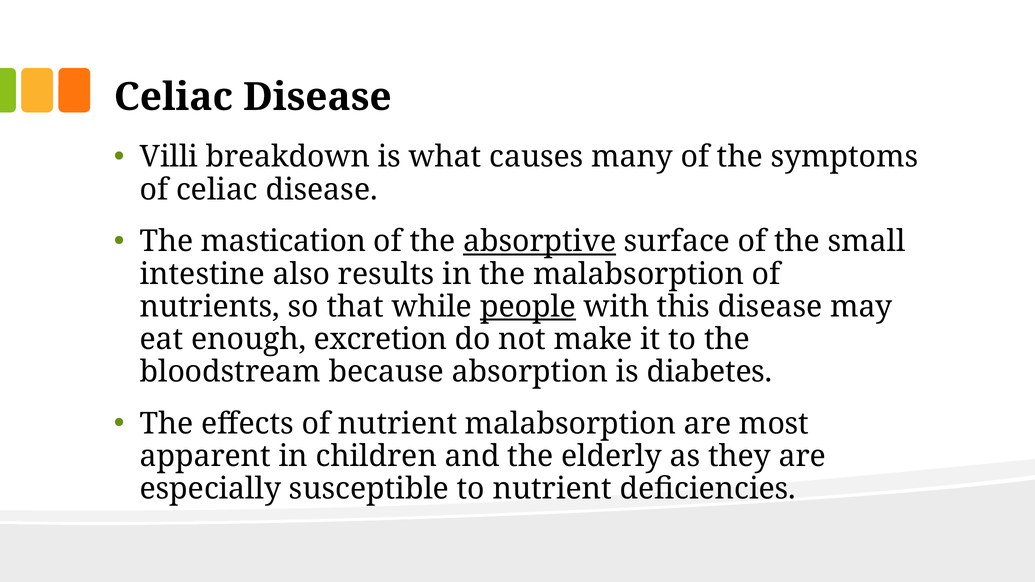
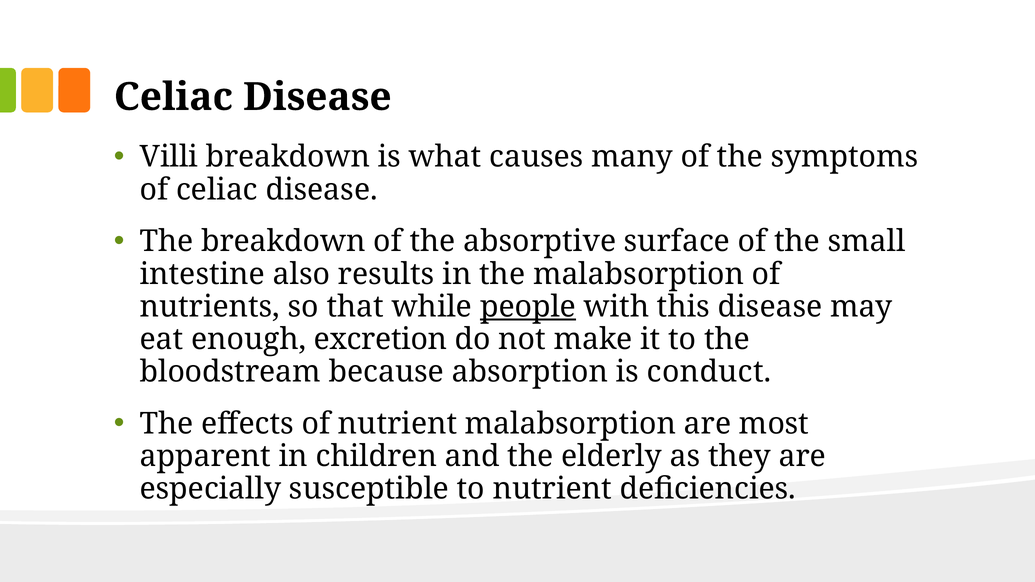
The mastication: mastication -> breakdown (283, 242)
absorptive underline: present -> none (540, 242)
diabetes: diabetes -> conduct (709, 372)
